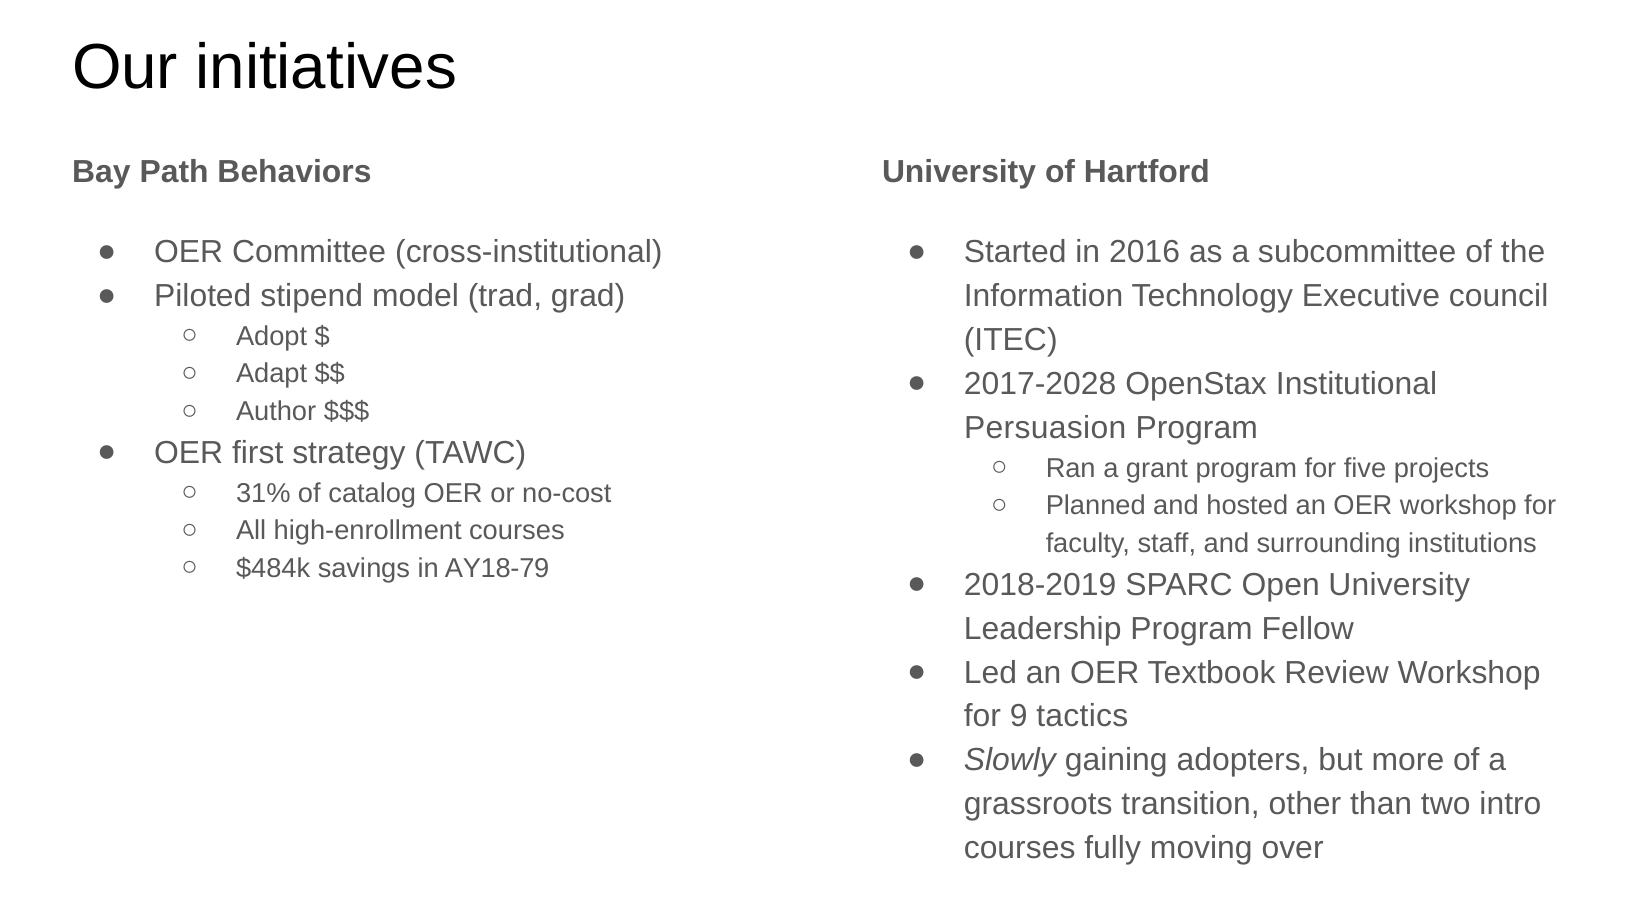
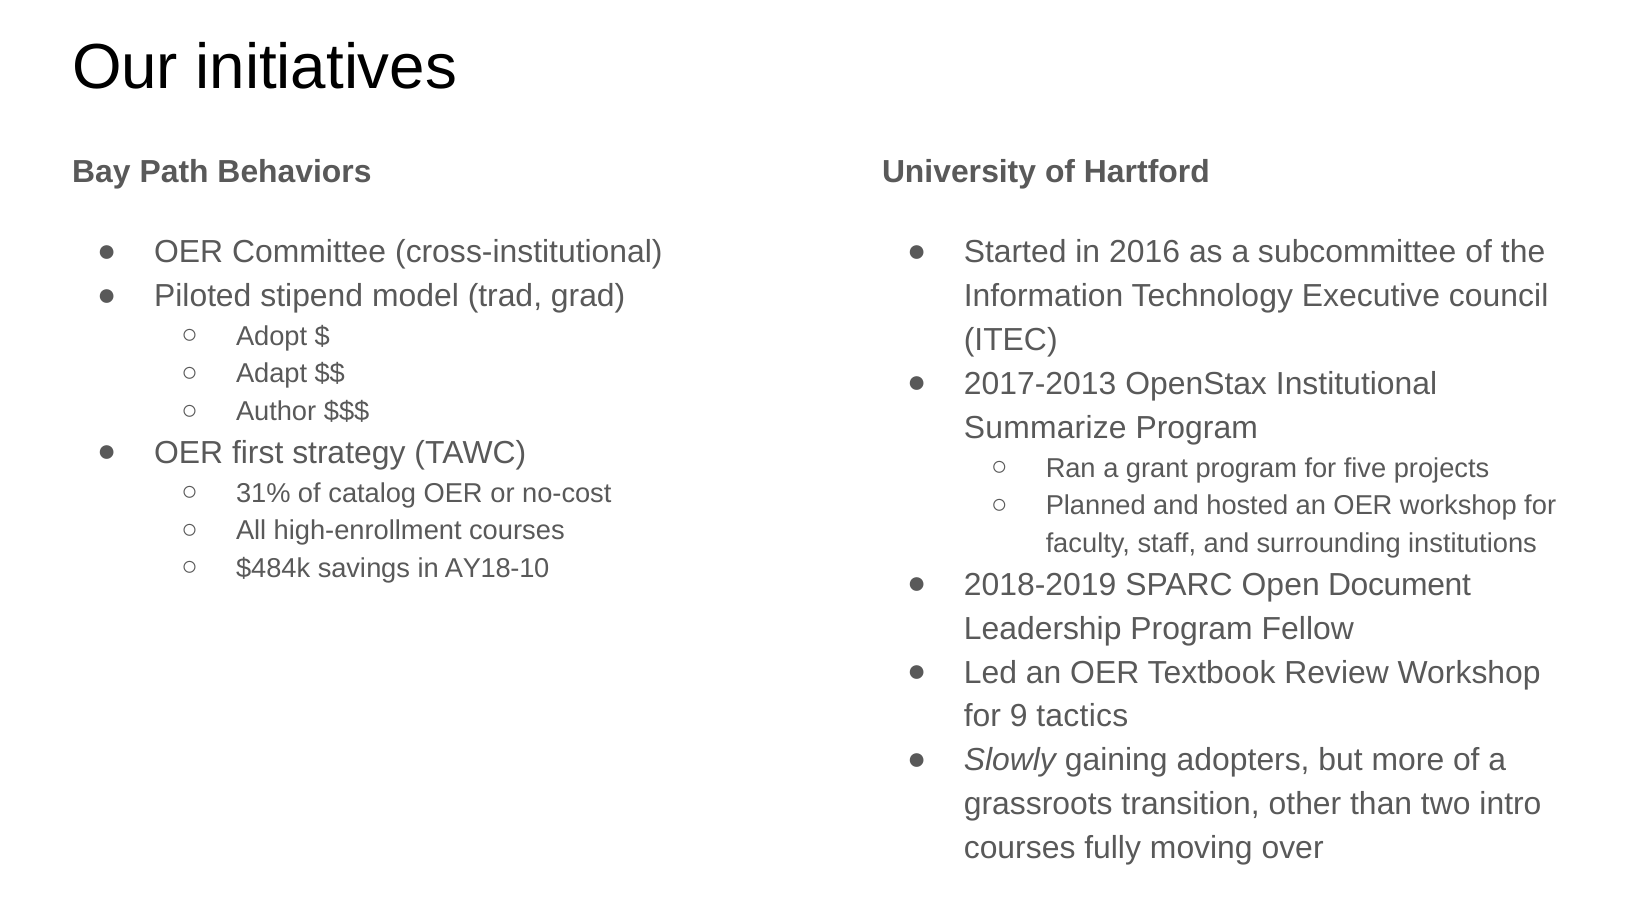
2017-2028: 2017-2028 -> 2017-2013 (1040, 384)
Persuasion: Persuasion -> Summarize (1045, 428)
AY18-79: AY18-79 -> AY18-10 (497, 569)
Open University: University -> Document (1399, 585)
